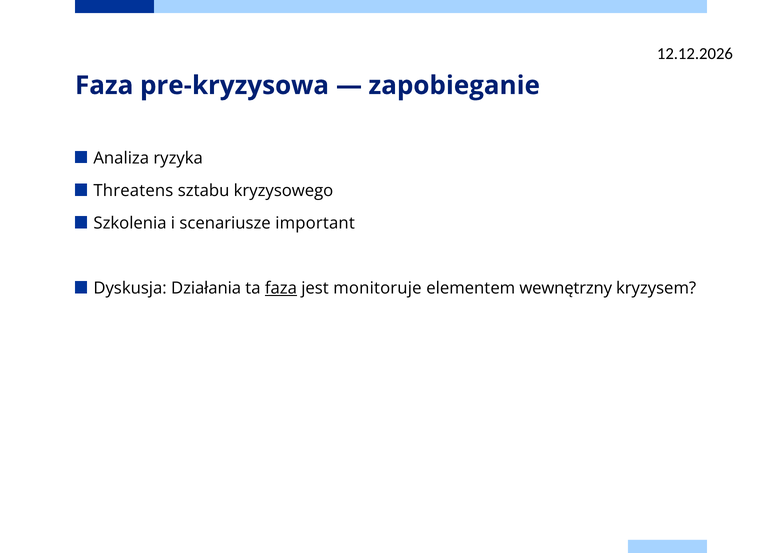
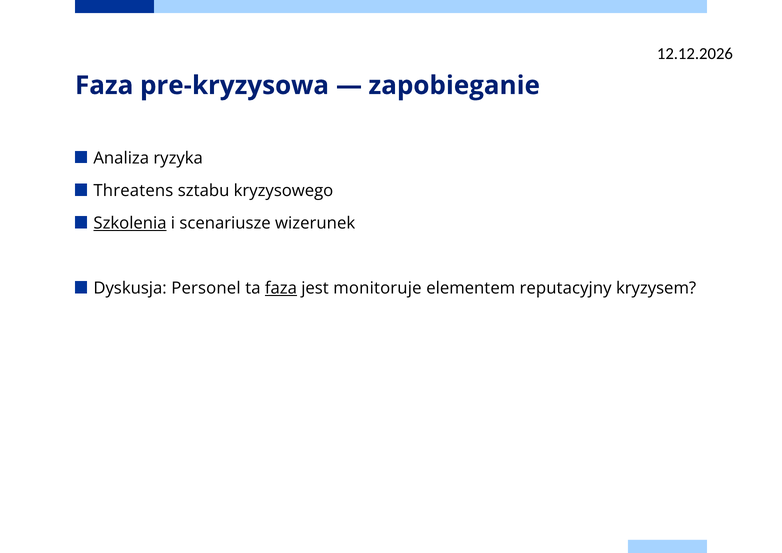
Szkolenia underline: none -> present (130, 223)
important: important -> wizerunek (315, 223)
Działania: Działania -> Personel (206, 288)
wewnętrzny: wewnętrzny -> reputacyjny (566, 288)
